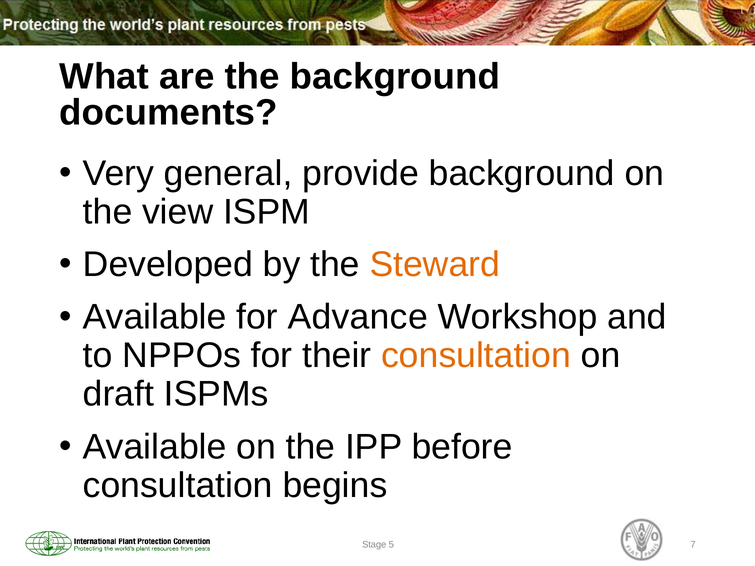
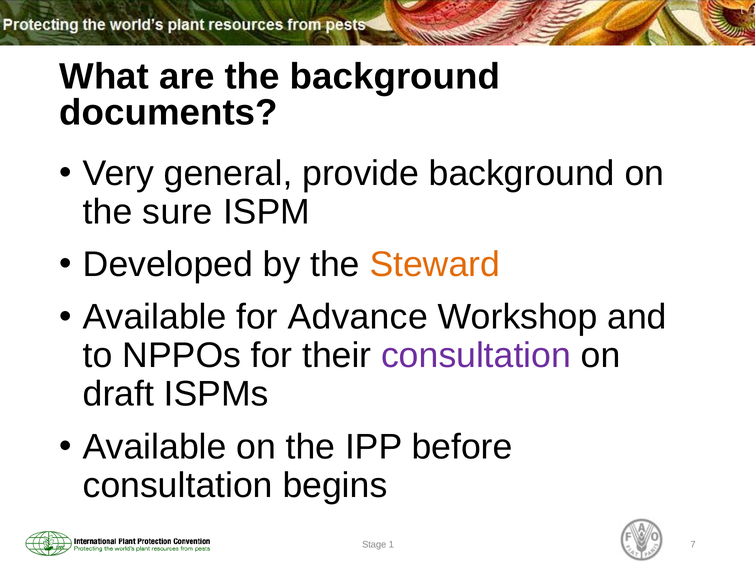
view: view -> sure (178, 212)
consultation colour: orange -> purple (476, 356)
5: 5 -> 1 (391, 545)
